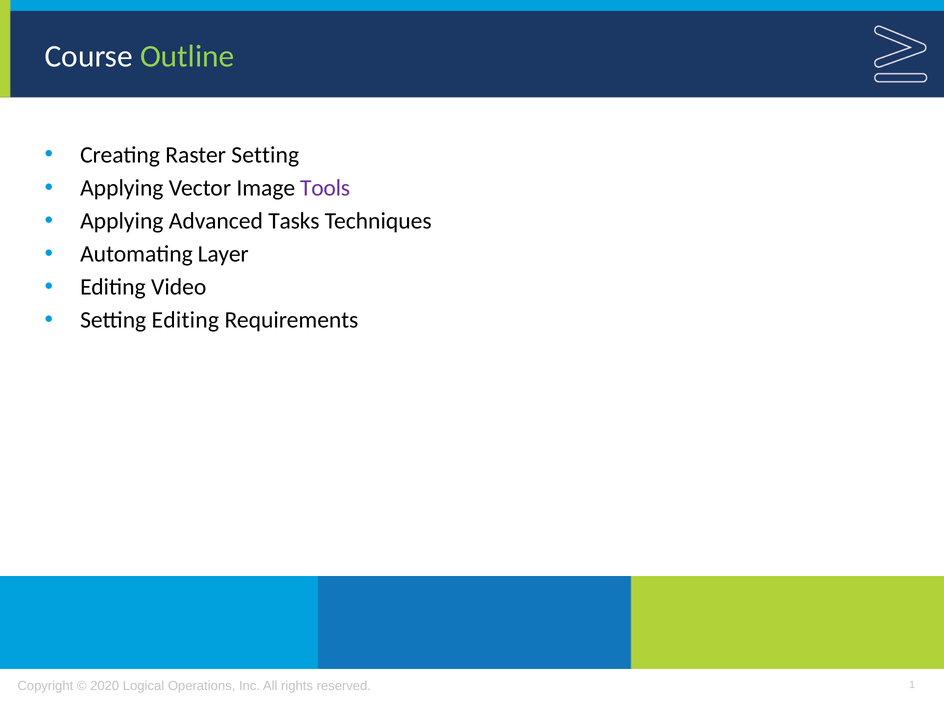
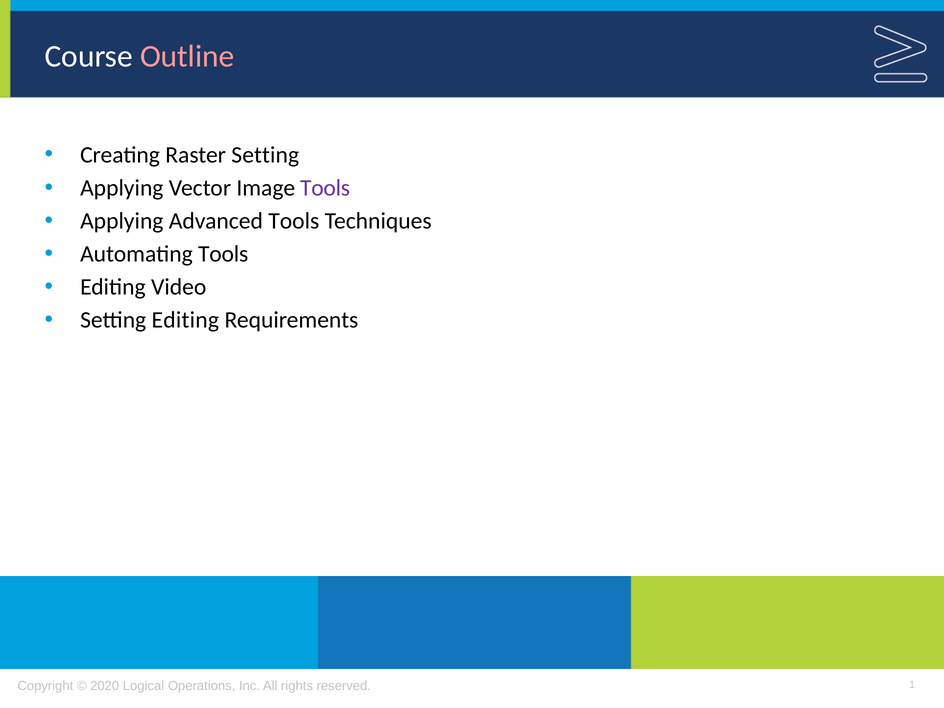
Outline colour: light green -> pink (187, 56)
Advanced Tasks: Tasks -> Tools (294, 221)
Automating Layer: Layer -> Tools (223, 254)
